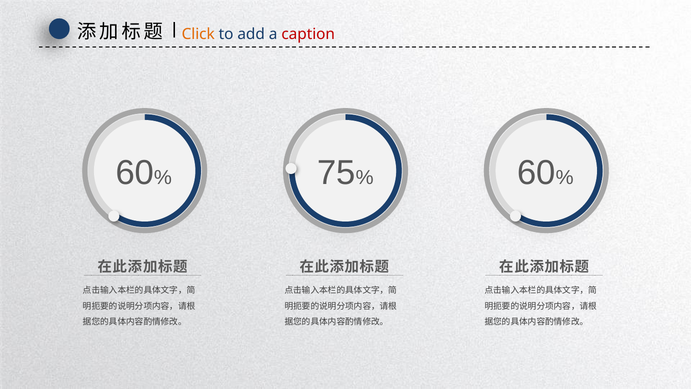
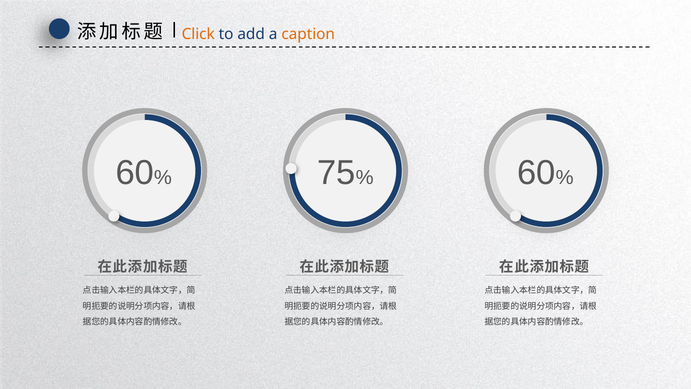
caption colour: red -> orange (308, 34)
